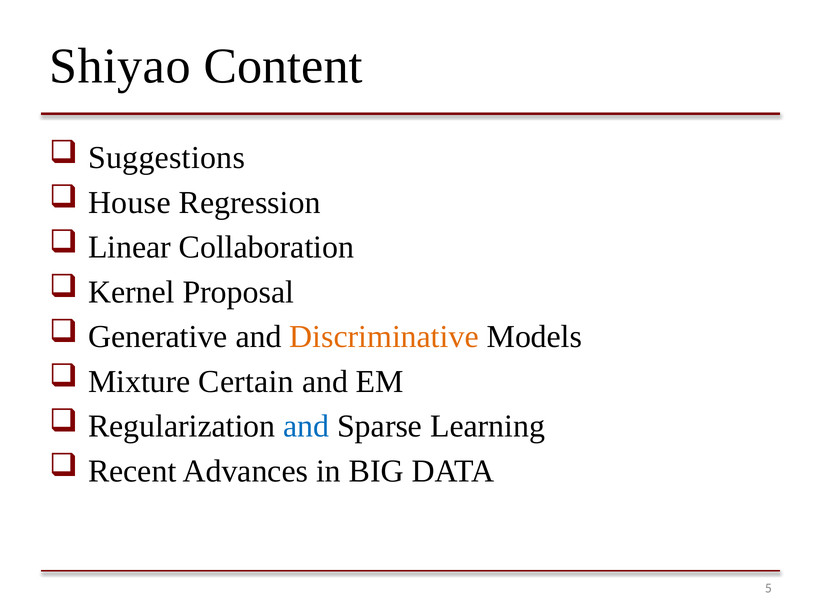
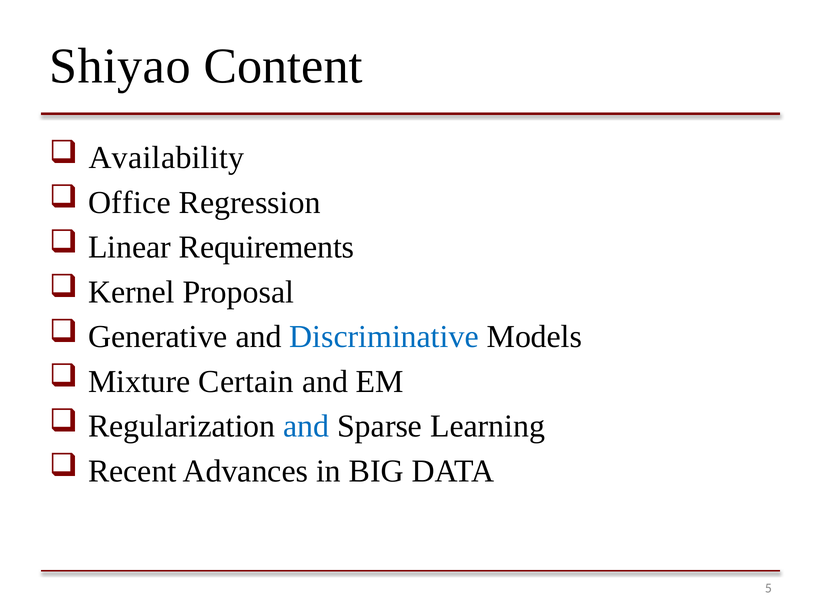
Suggestions: Suggestions -> Availability (167, 158)
House: House -> Office (129, 202)
Collaboration: Collaboration -> Requirements (267, 247)
Discriminative colour: orange -> blue (384, 337)
